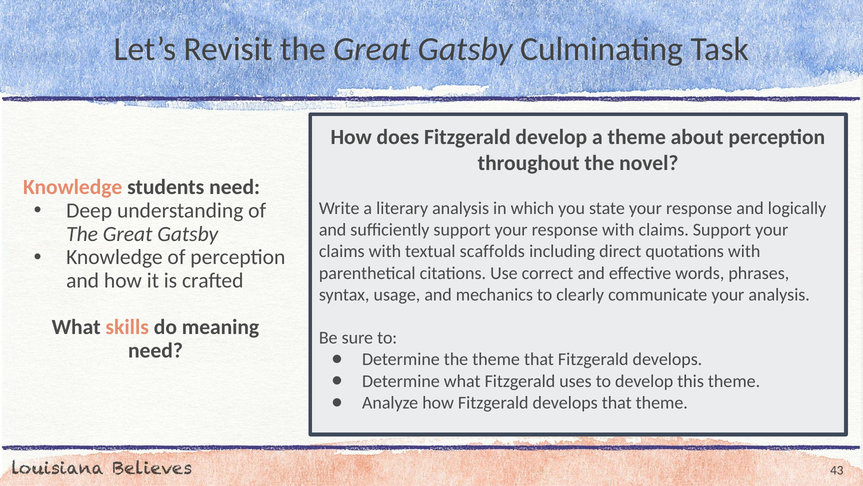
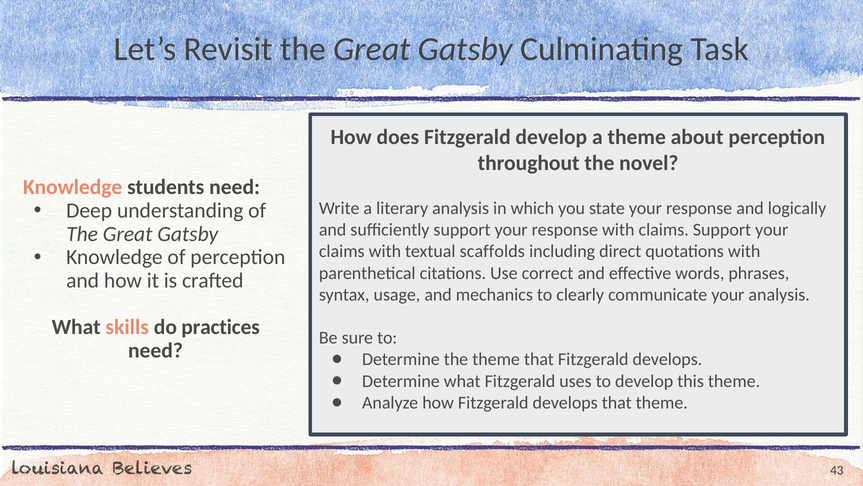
meaning: meaning -> practices (221, 327)
